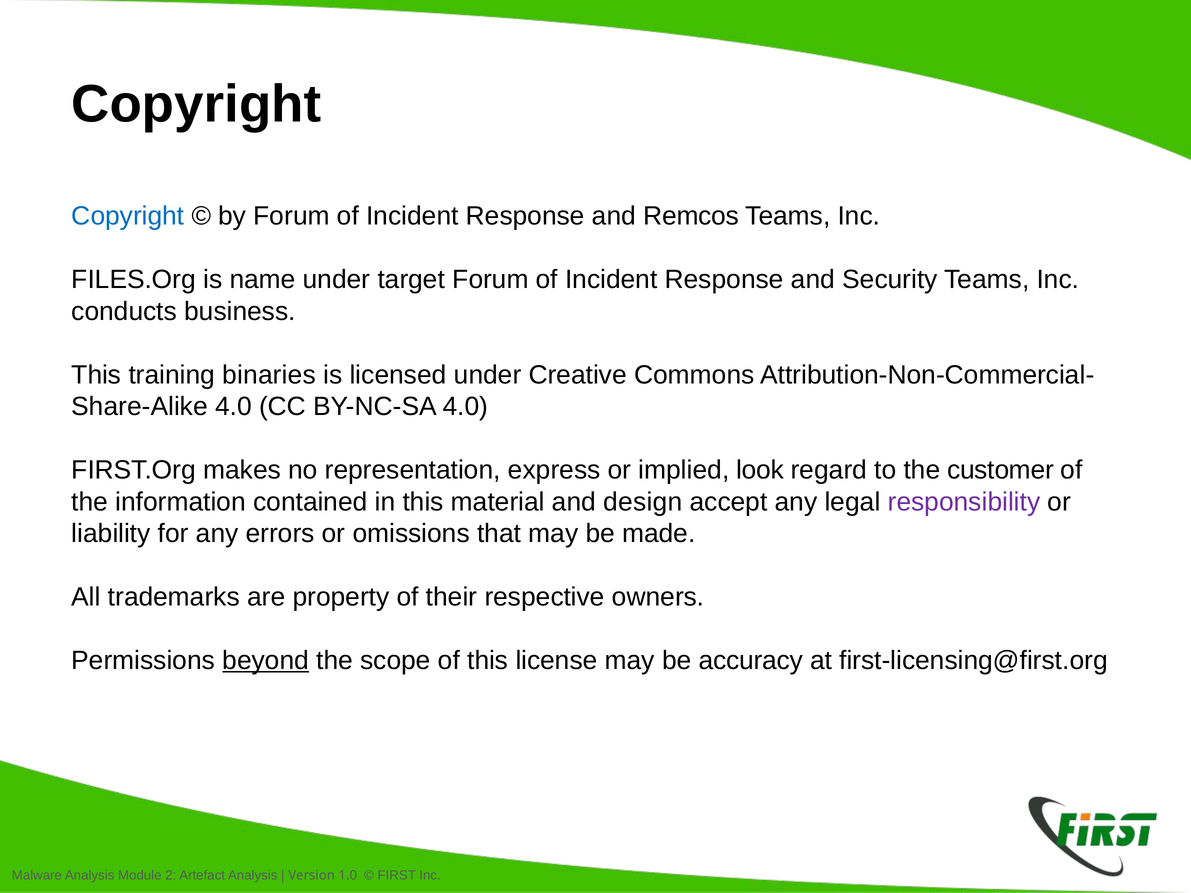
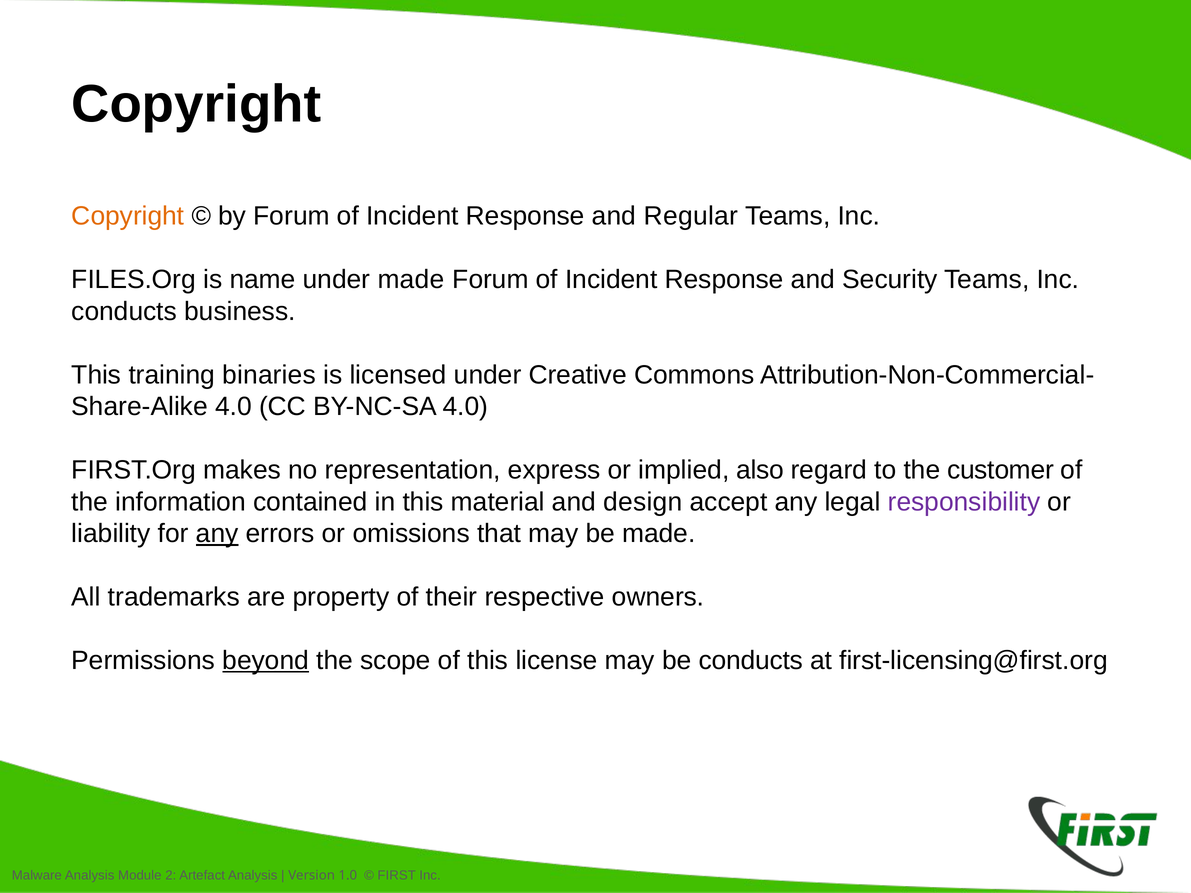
Copyright colour: blue -> orange (128, 216)
Remcos: Remcos -> Regular (691, 216)
under target: target -> made (411, 280)
look: look -> also (760, 470)
any underline: none -> present (217, 534)
be accuracy: accuracy -> conducts (751, 661)
